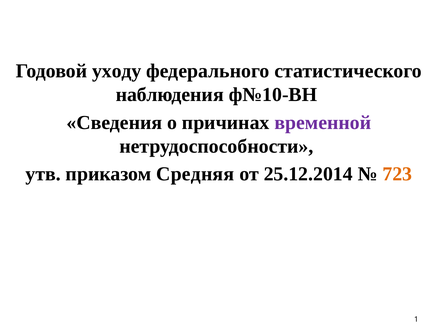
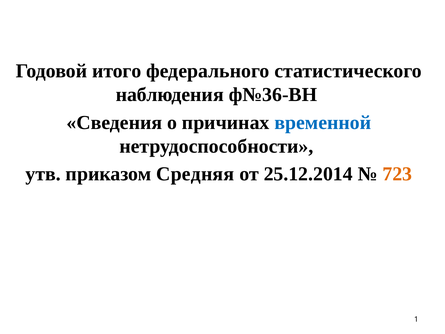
уходу: уходу -> итого (117, 71)
ф№10-ВН: ф№10-ВН -> ф№36-ВН (273, 95)
временной colour: purple -> blue (323, 122)
